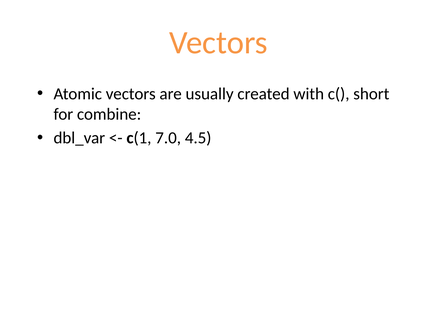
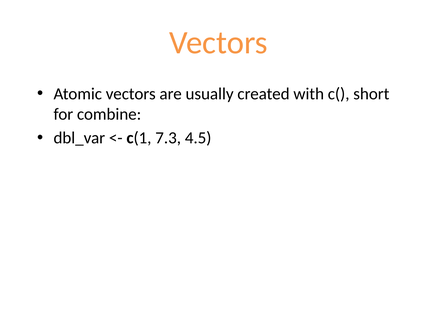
7.0: 7.0 -> 7.3 (168, 138)
